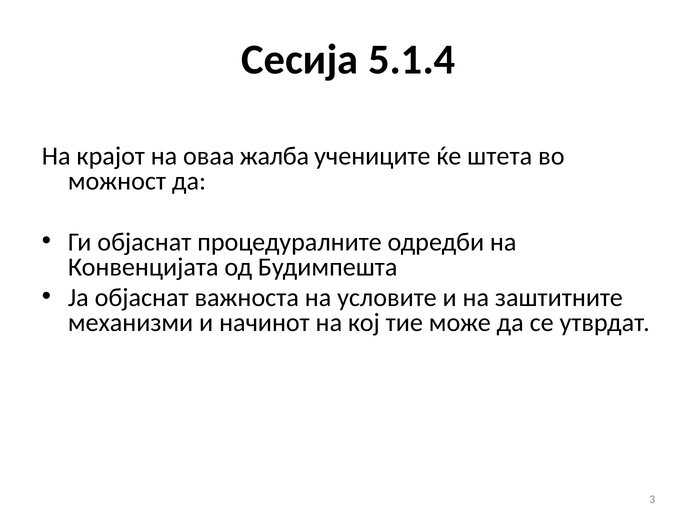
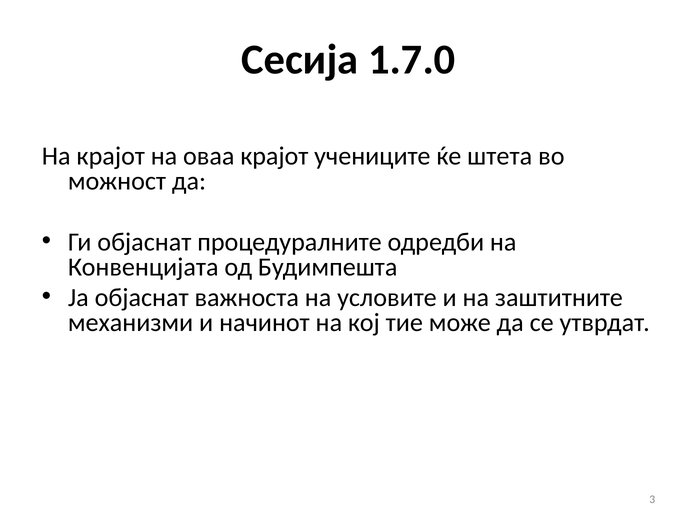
5.1.4: 5.1.4 -> 1.7.0 (412, 59)
оваа жалба: жалба -> крајот (274, 156)
